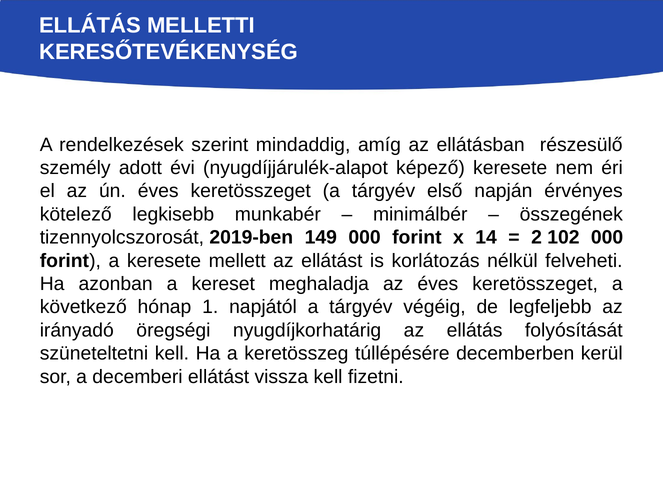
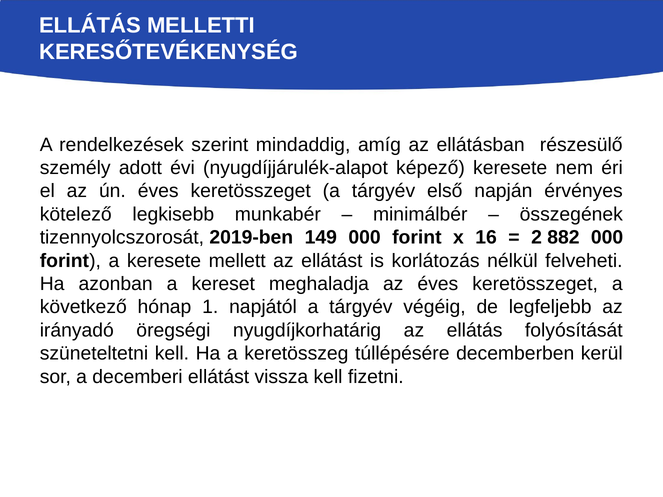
14: 14 -> 16 (486, 238)
102: 102 -> 882 (563, 238)
